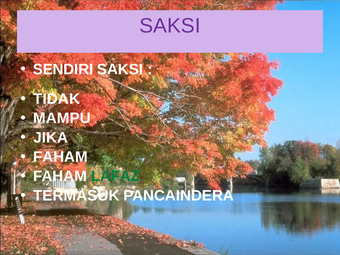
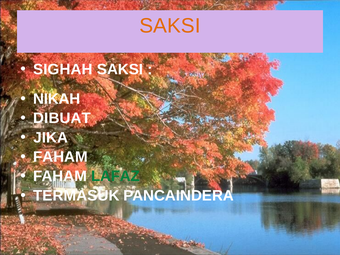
SAKSI colour: purple -> orange (170, 26)
SENDIRI: SENDIRI -> SIGHAH (63, 69)
TIDAK: TIDAK -> NIKAH (57, 99)
MAMPU: MAMPU -> DIBUAT (62, 118)
